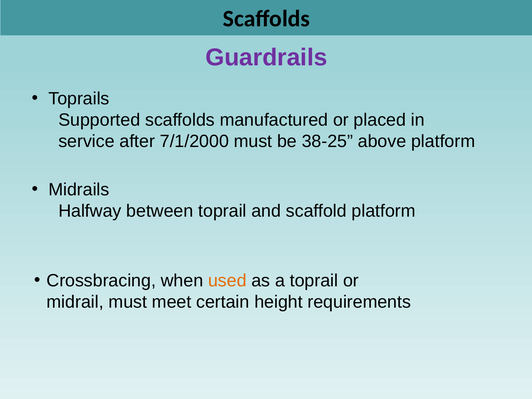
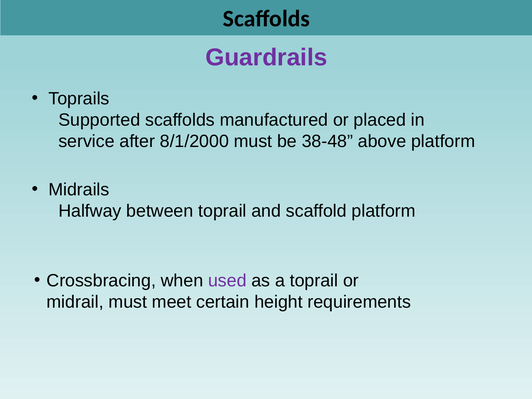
7/1/2000: 7/1/2000 -> 8/1/2000 (194, 141)
38-25: 38-25 -> 38-48 (327, 141)
used colour: orange -> purple (227, 281)
